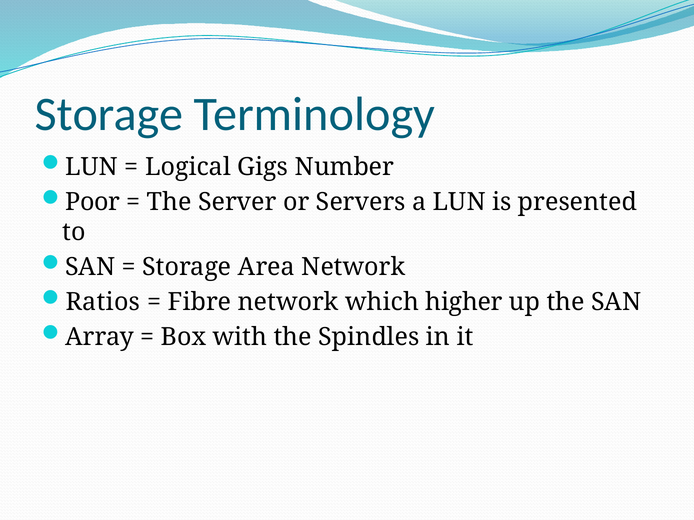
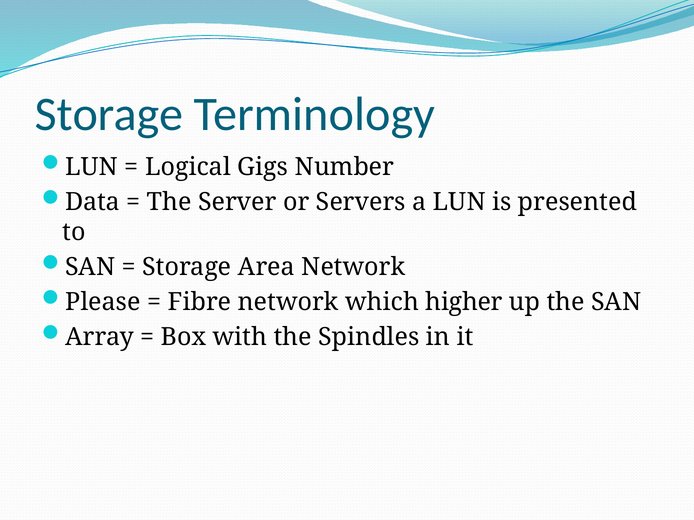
Poor: Poor -> Data (93, 202)
Ratios: Ratios -> Please (103, 302)
